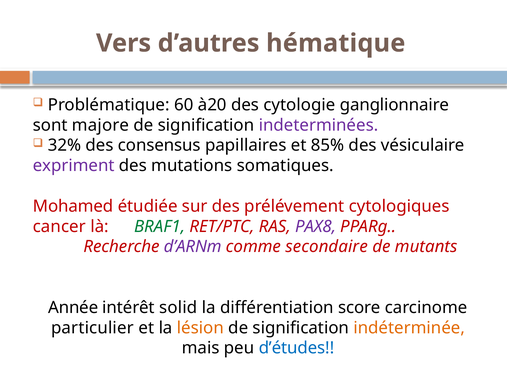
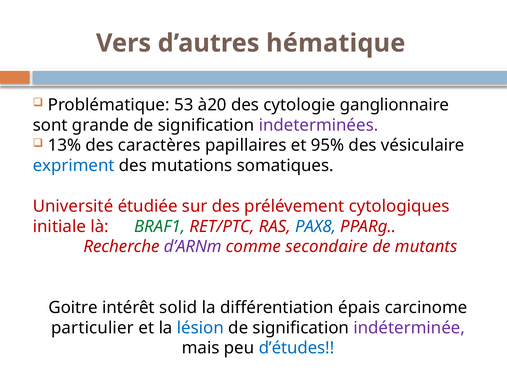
60: 60 -> 53 (184, 105)
majore: majore -> grande (101, 125)
32%: 32% -> 13% (64, 146)
consensus: consensus -> caractères (159, 146)
85%: 85% -> 95% (328, 146)
expriment colour: purple -> blue (74, 166)
Mohamed: Mohamed -> Université (73, 206)
cancer: cancer -> initiale (59, 227)
PAX8 colour: purple -> blue (316, 227)
Année: Année -> Goitre (73, 308)
score: score -> épais (359, 308)
lésion colour: orange -> blue (200, 328)
indéterminée colour: orange -> purple (409, 328)
